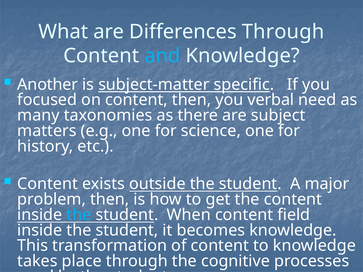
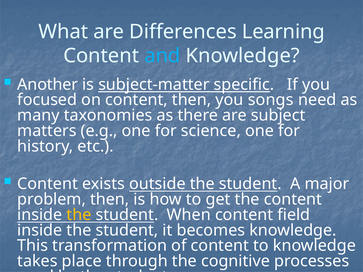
Differences Through: Through -> Learning (283, 32)
verbal: verbal -> songs (271, 100)
the colour: light blue -> yellow (79, 215)
